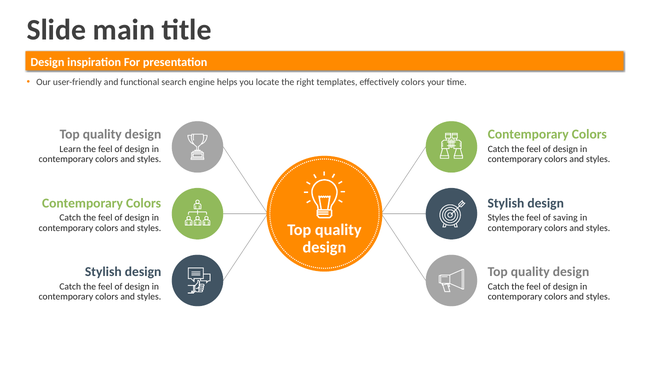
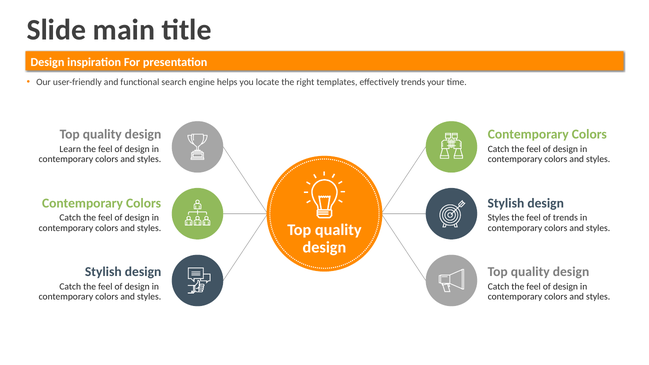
effectively colors: colors -> trends (413, 82)
of saving: saving -> trends (565, 218)
